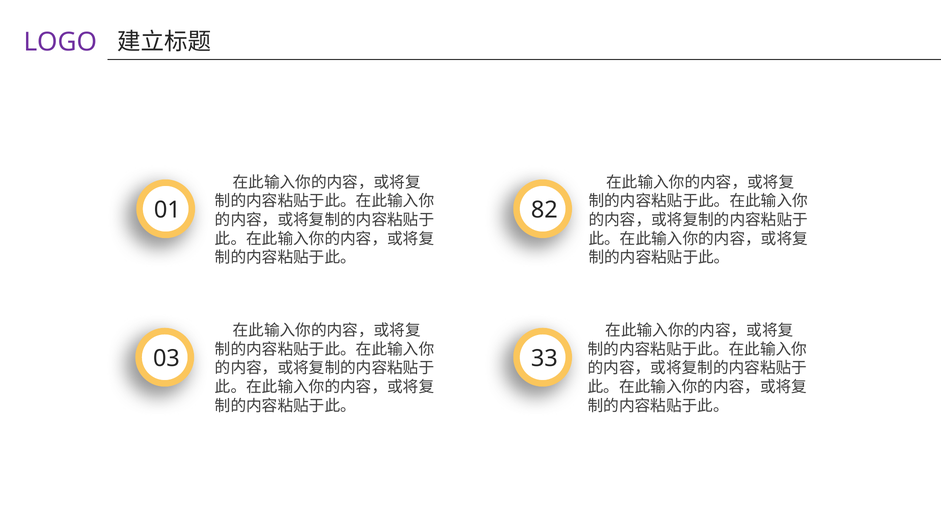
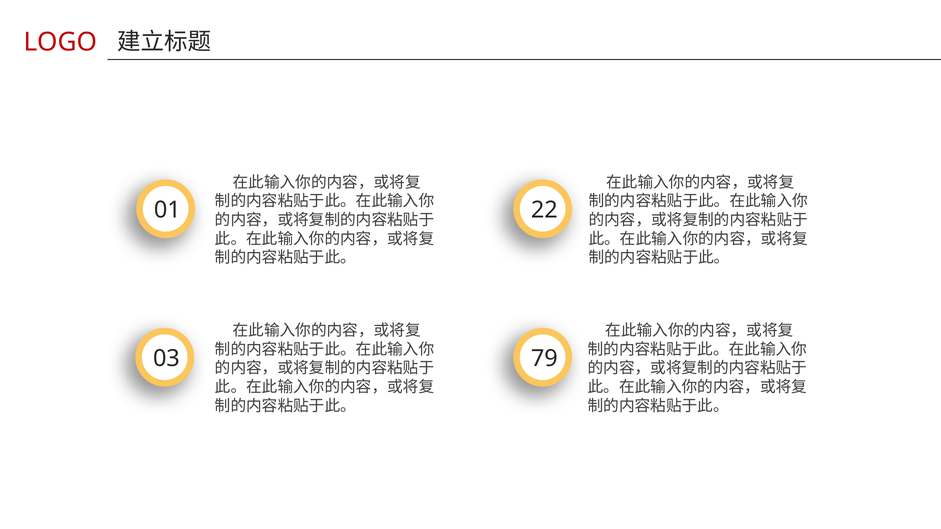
LOGO colour: purple -> red (60, 42)
82: 82 -> 22 (544, 210)
33: 33 -> 79 (544, 359)
